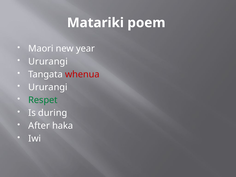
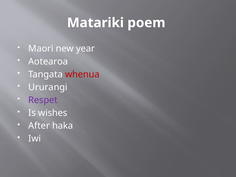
Ururangi: Ururangi -> Aotearoa (48, 61)
Respet colour: green -> purple (43, 100)
during: during -> wishes (53, 113)
